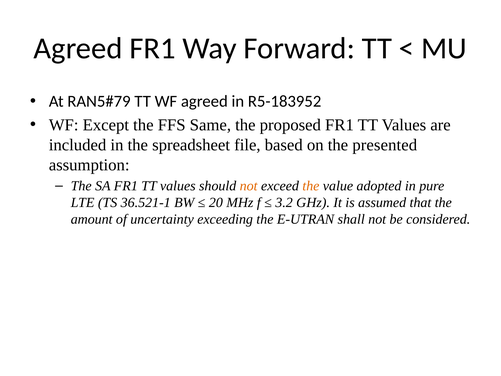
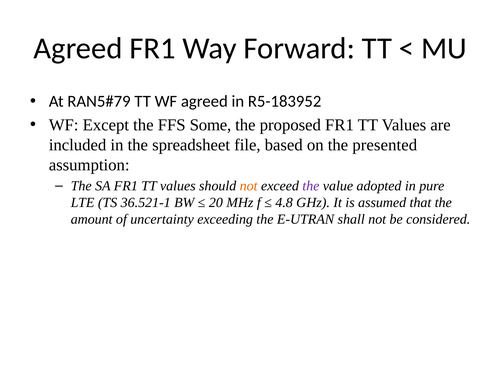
Same: Same -> Some (210, 125)
the colour: orange -> purple (311, 186)
3.2: 3.2 -> 4.8 (284, 202)
